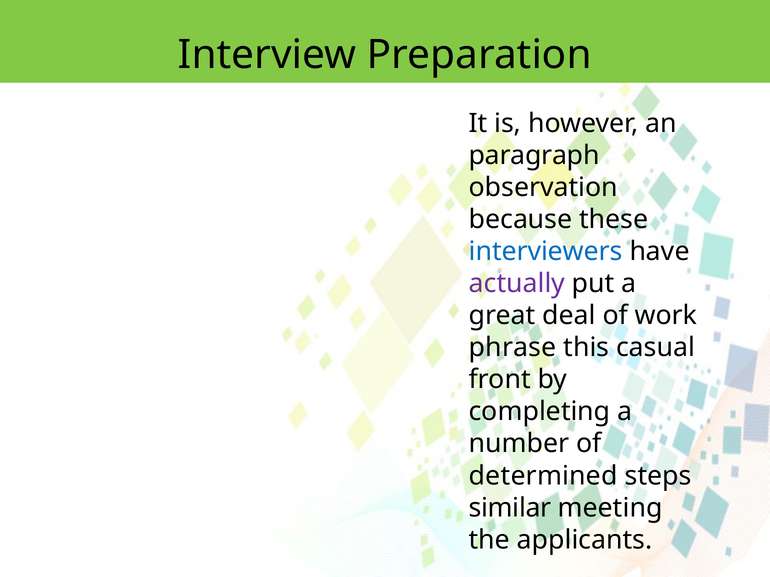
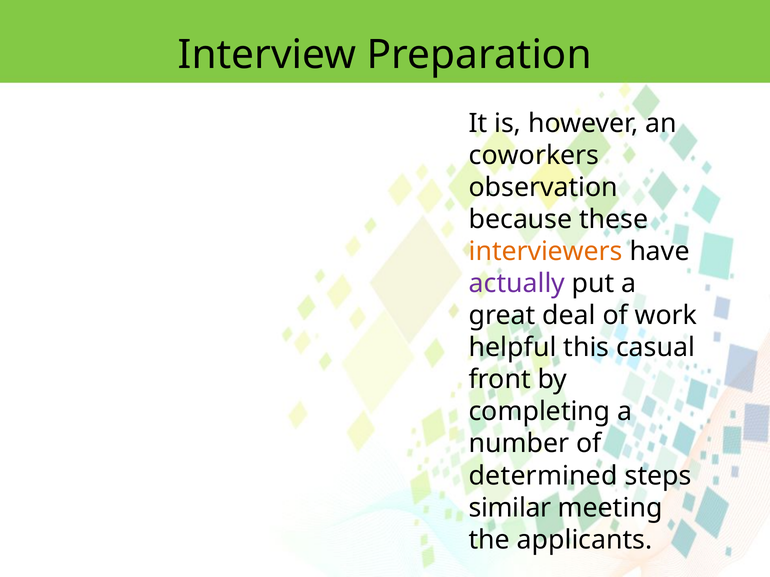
paragraph: paragraph -> coworkers (534, 155)
interviewers colour: blue -> orange (546, 252)
phrase: phrase -> helpful (513, 348)
